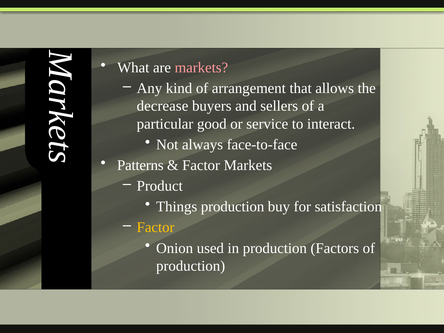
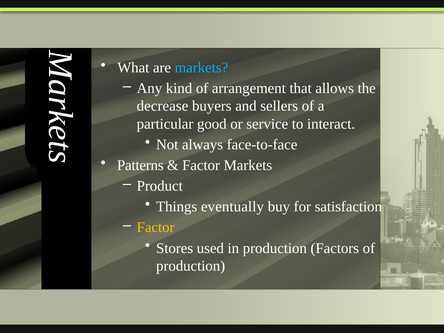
markets colour: pink -> light blue (201, 68)
Things production: production -> eventually (232, 207)
Onion: Onion -> Stores (175, 248)
